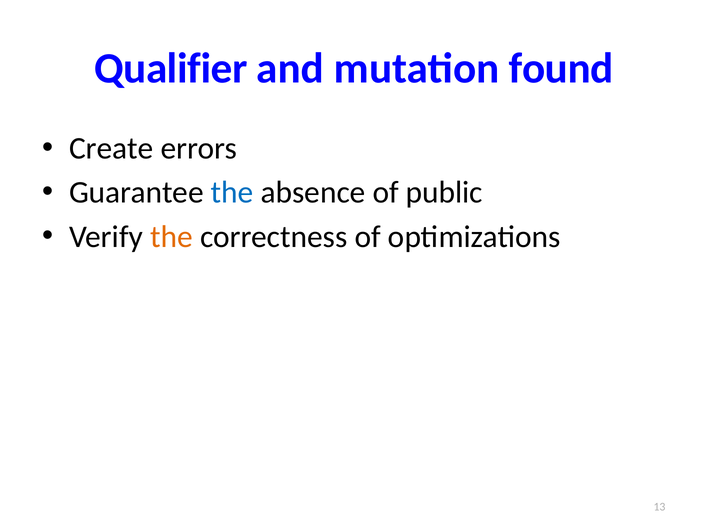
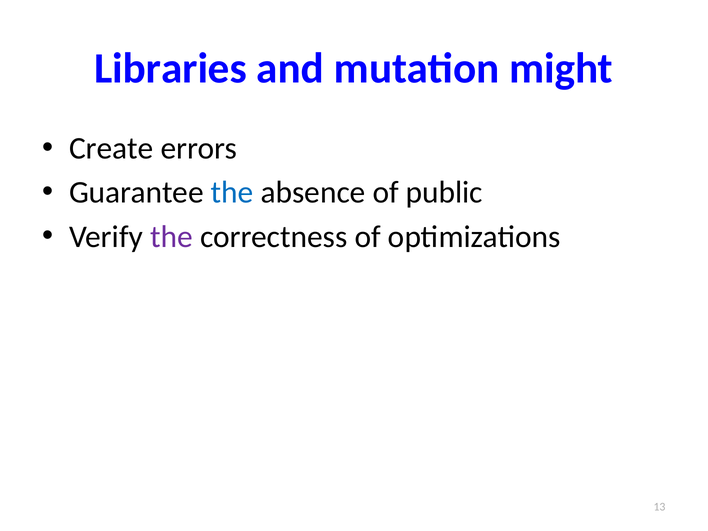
Qualifier: Qualifier -> Libraries (171, 69)
found: found -> might (561, 69)
the colour: orange -> purple (172, 237)
